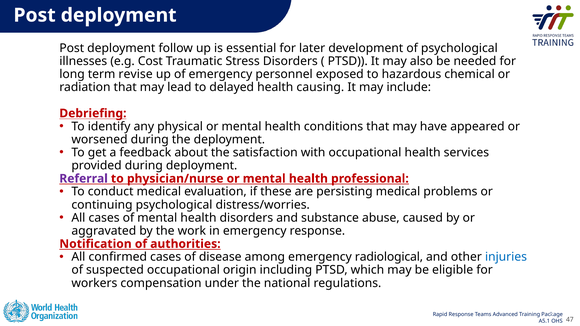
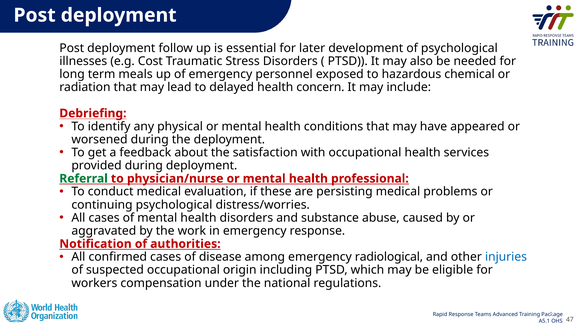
revise: revise -> meals (136, 74)
causing: causing -> concern (320, 87)
Referral colour: purple -> green (84, 179)
